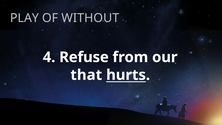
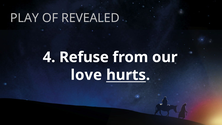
WITHOUT: WITHOUT -> REVEALED (90, 18)
that: that -> love (86, 75)
